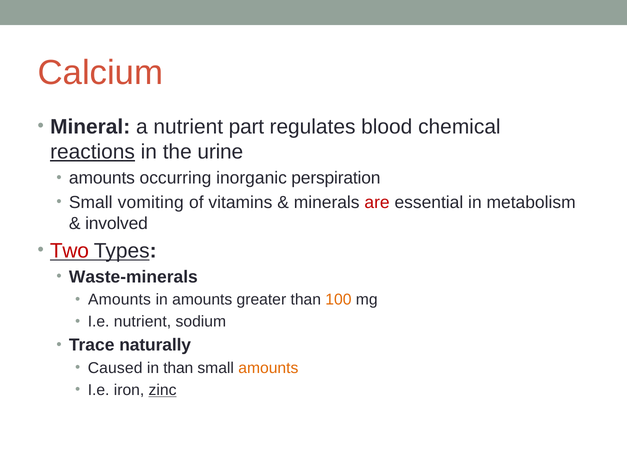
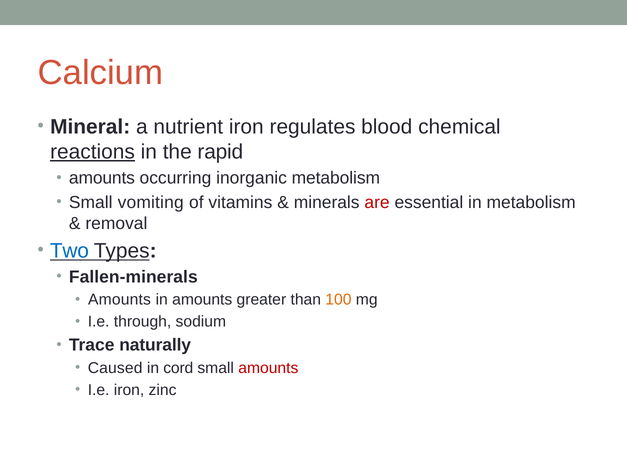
nutrient part: part -> iron (246, 127)
urine: urine -> rapid (220, 152)
inorganic perspiration: perspiration -> metabolism (336, 178)
involved: involved -> removal (116, 223)
Two colour: red -> blue (69, 251)
Waste-minerals: Waste-minerals -> Fallen-minerals (133, 277)
I.e nutrient: nutrient -> through (143, 322)
in than: than -> cord (178, 368)
amounts colour: orange -> red (268, 368)
zinc underline: present -> none (163, 390)
